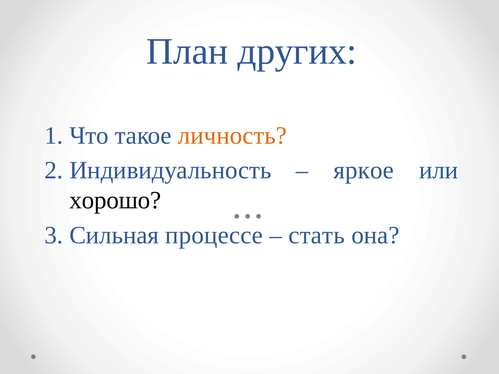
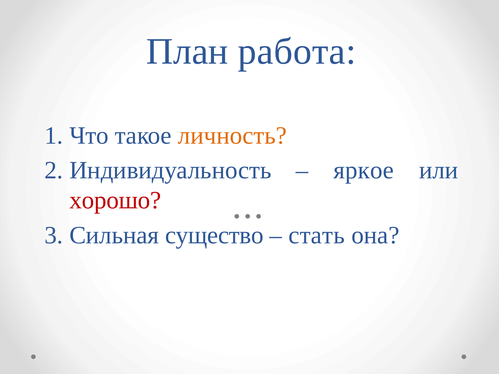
других: других -> работа (297, 51)
хорошо colour: black -> red (115, 200)
процессе: процессе -> существо (214, 235)
